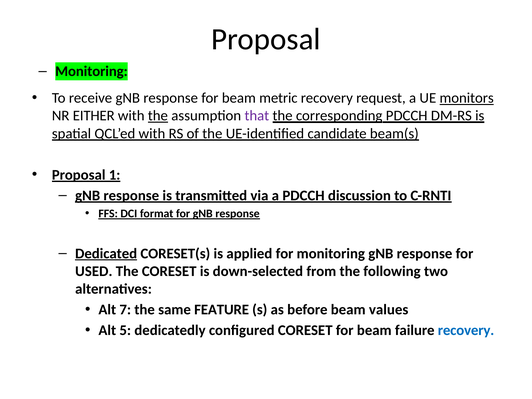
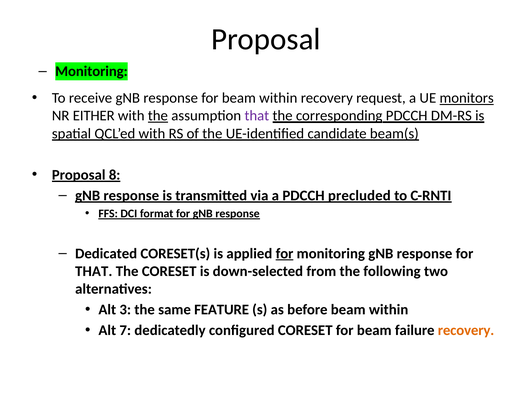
for beam metric: metric -> within (278, 98)
1: 1 -> 8 (115, 175)
discussion: discussion -> precluded (359, 196)
Dedicated underline: present -> none (106, 254)
for underline: none -> present (285, 254)
USED: USED -> THAT (94, 271)
7: 7 -> 3 (125, 310)
before beam values: values -> within (389, 310)
5: 5 -> 7 (125, 330)
recovery colour: blue -> orange (466, 330)
